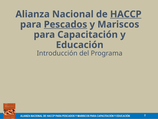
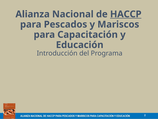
Pescados underline: present -> none (65, 24)
